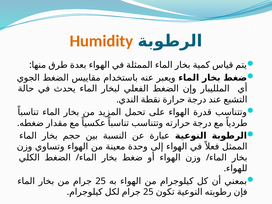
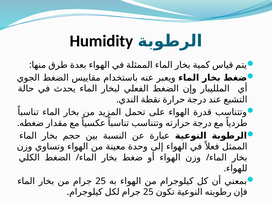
Humidity colour: orange -> black (101, 41)
